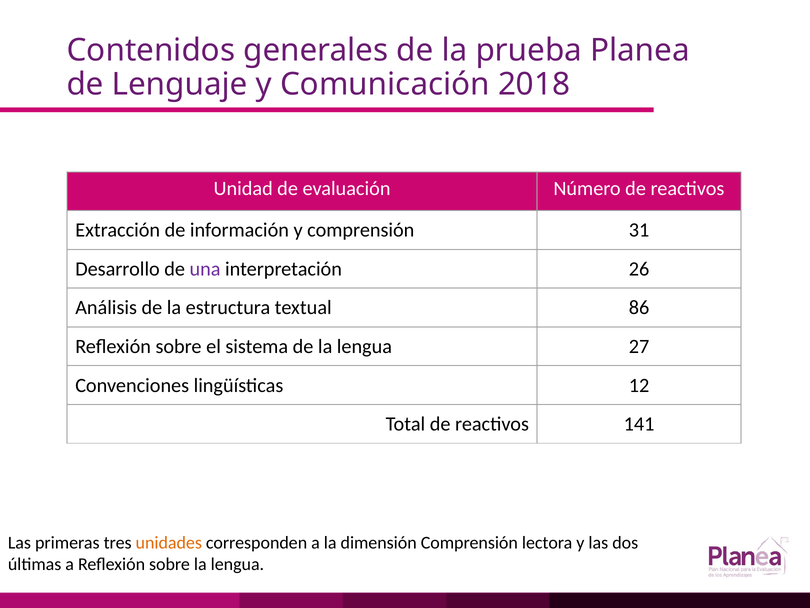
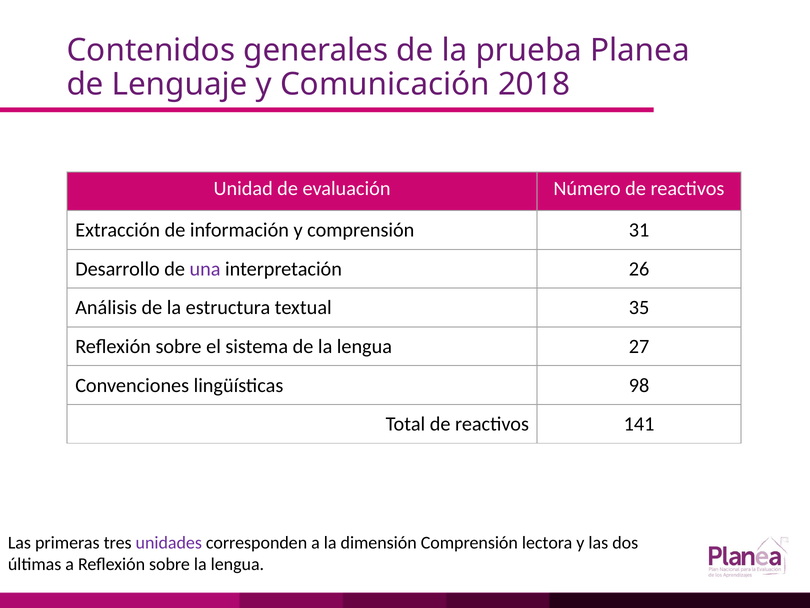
86: 86 -> 35 (639, 308)
12: 12 -> 98 (639, 385)
unidades colour: orange -> purple (169, 542)
